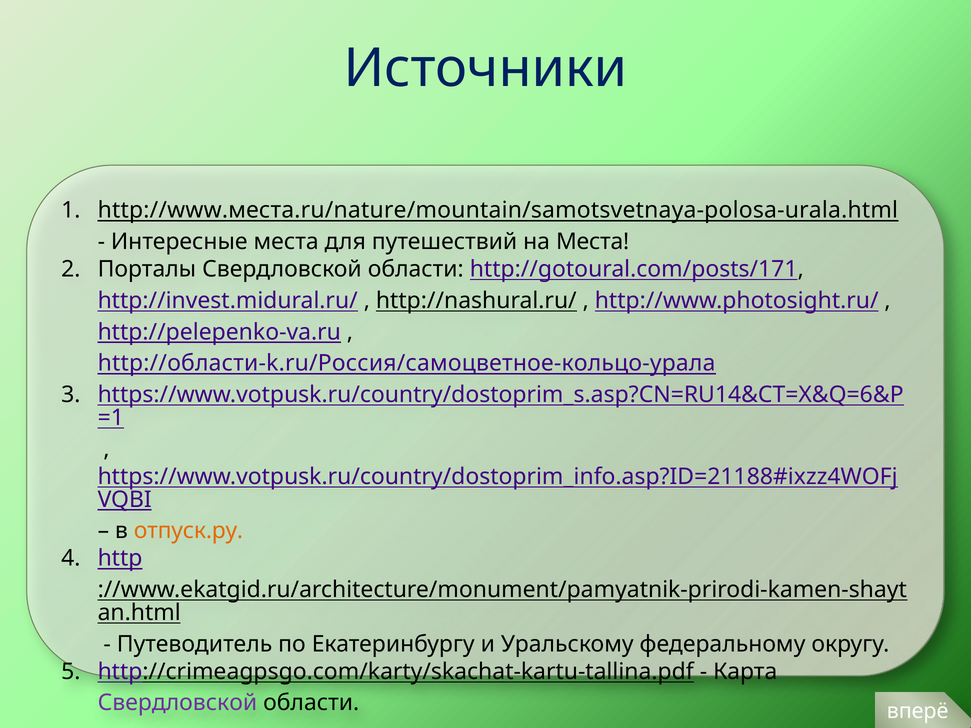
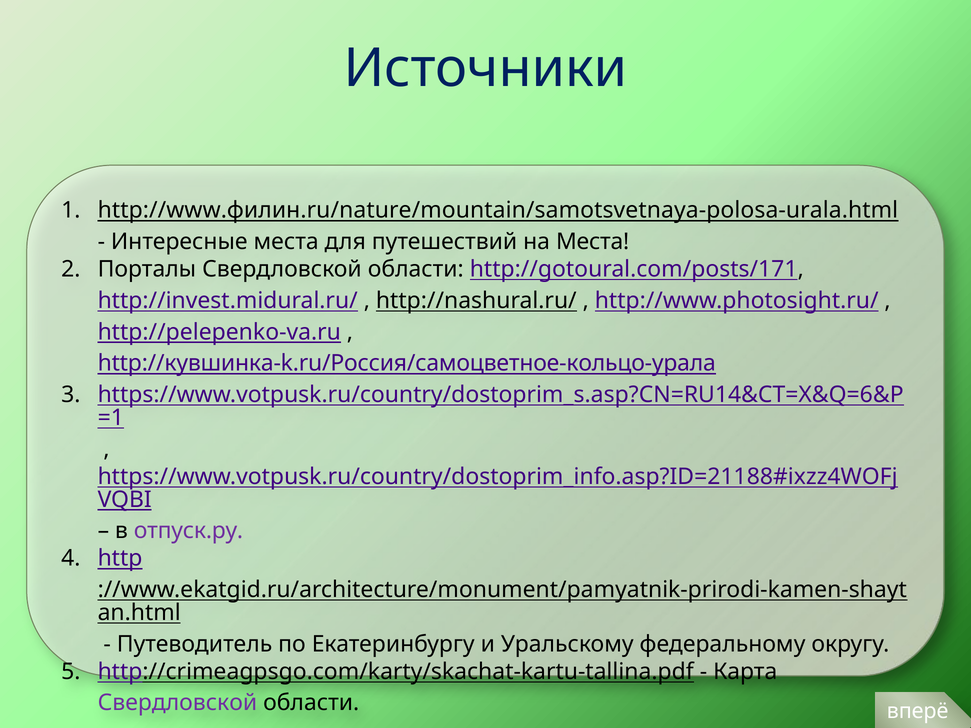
http://www.места.ru/nature/mountain/samotsvetnaya-polosa-urala.html: http://www.места.ru/nature/mountain/samotsvetnaya-polosa-urala.html -> http://www.филин.ru/nature/mountain/samotsvetnaya-polosa-urala.html (498, 210)
http://области-k.ru/Россия/самоцветное-кольцо-урала: http://области-k.ru/Россия/самоцветное-кольцо-урала -> http://кувшинка-k.ru/Россия/самоцветное-кольцо-урала (407, 363)
отпуск.ру colour: orange -> purple (188, 531)
